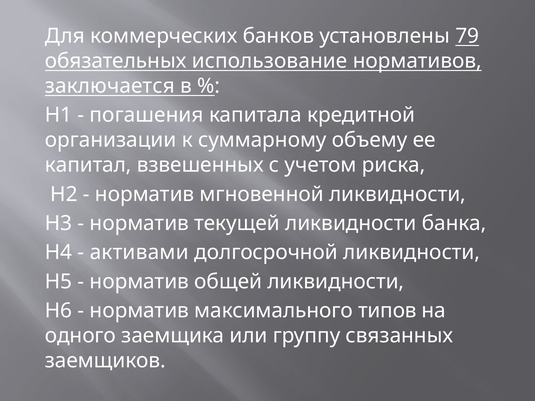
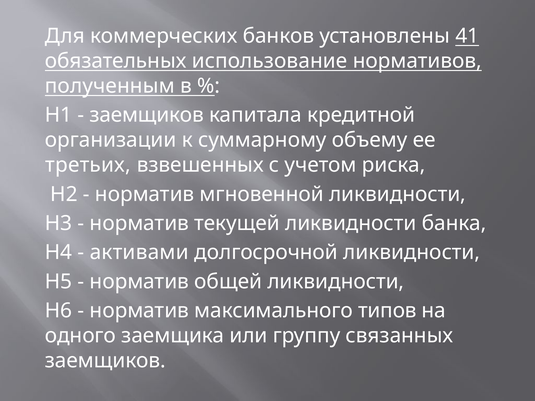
79: 79 -> 41 (467, 36)
заключается: заключается -> полученным (110, 86)
погашения: погашения -> заемщиков (147, 115)
капитал: капитал -> третьих (88, 165)
